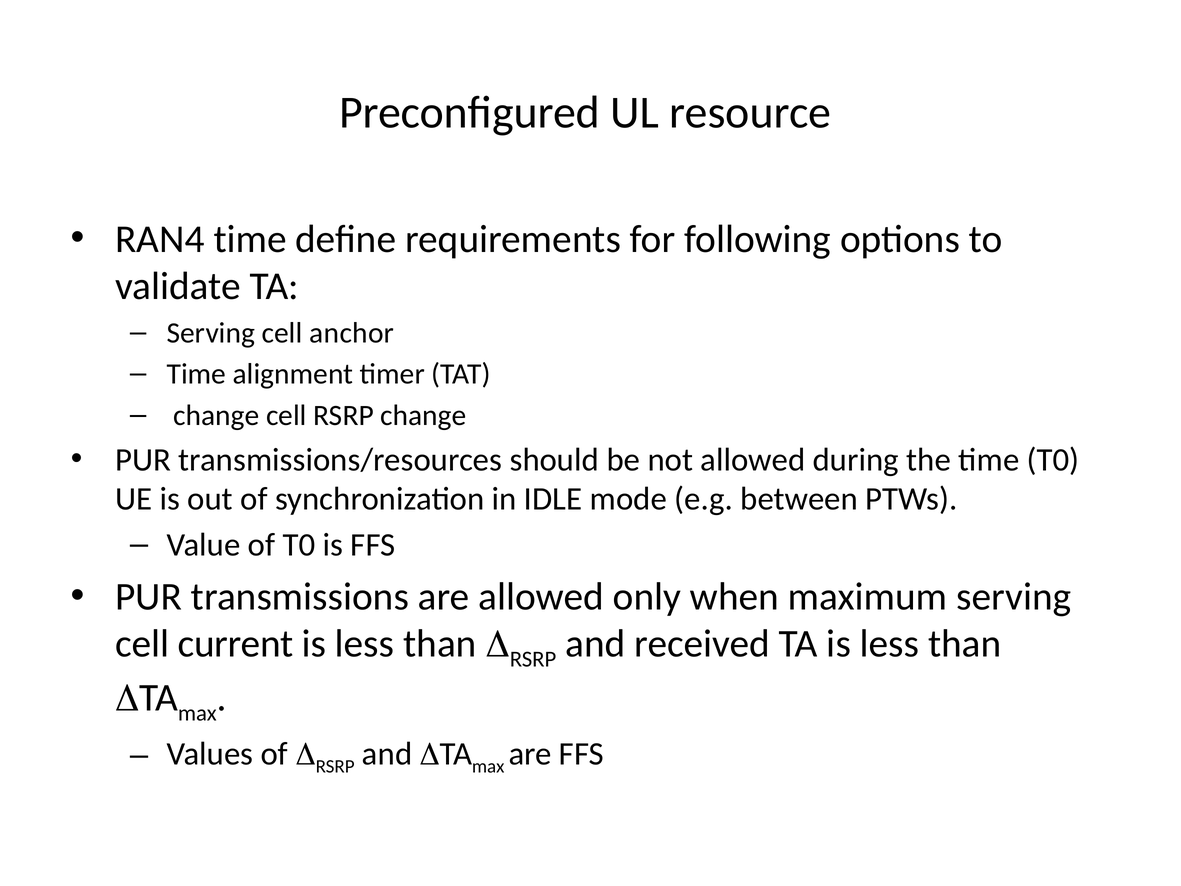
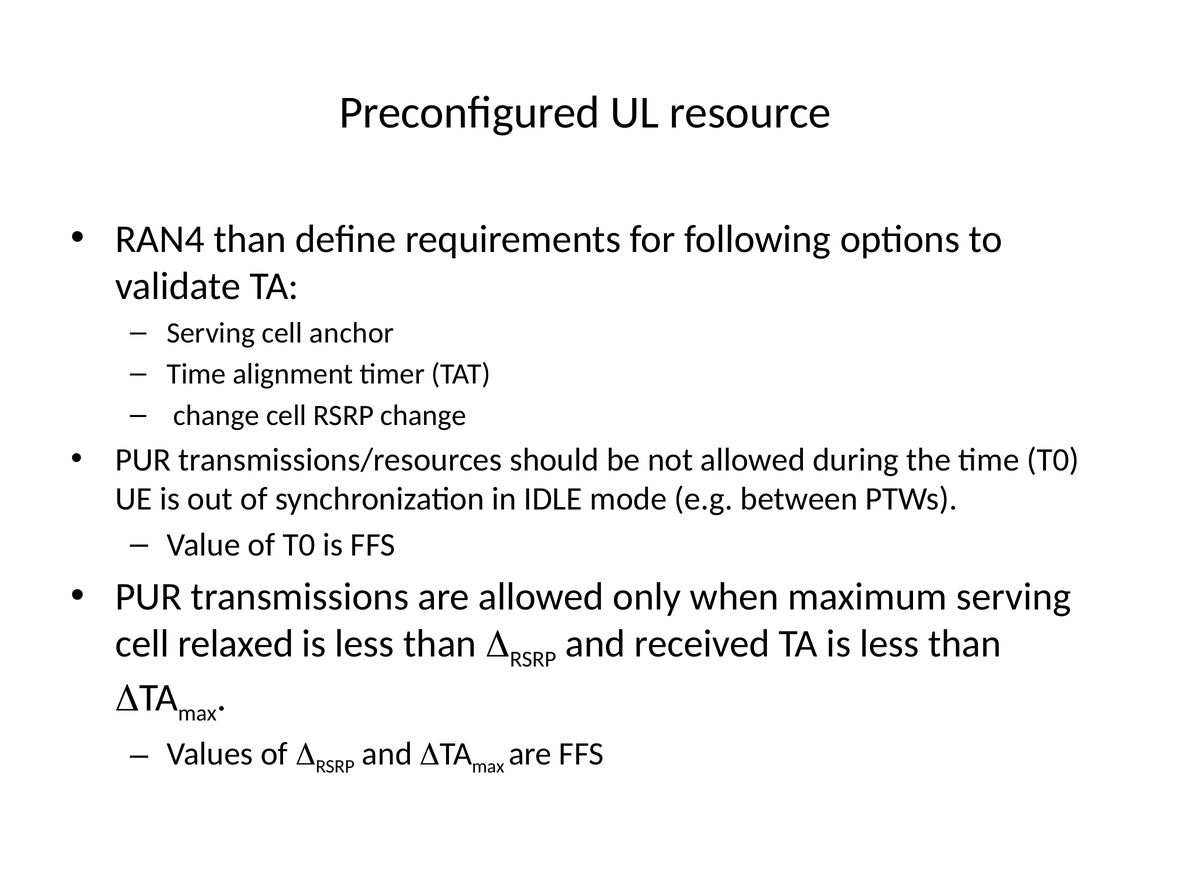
RAN4 time: time -> than (250, 239)
current: current -> relaxed (236, 644)
